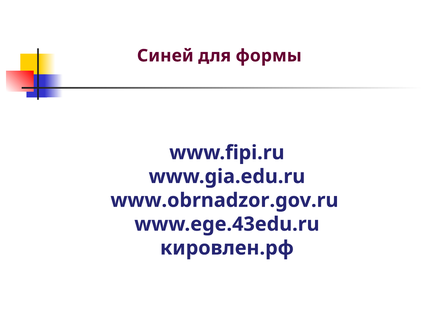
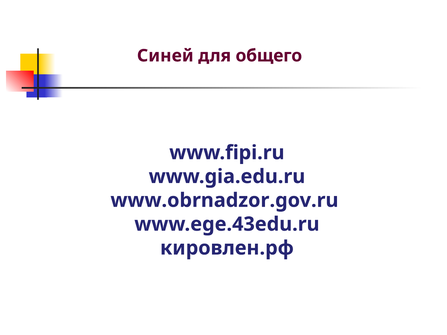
формы: формы -> общего (269, 56)
